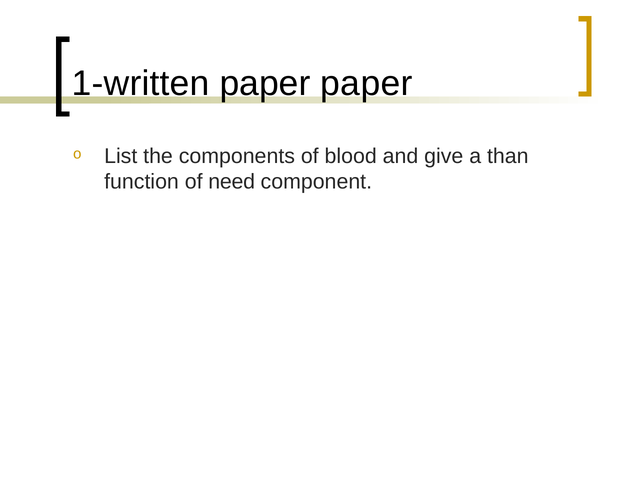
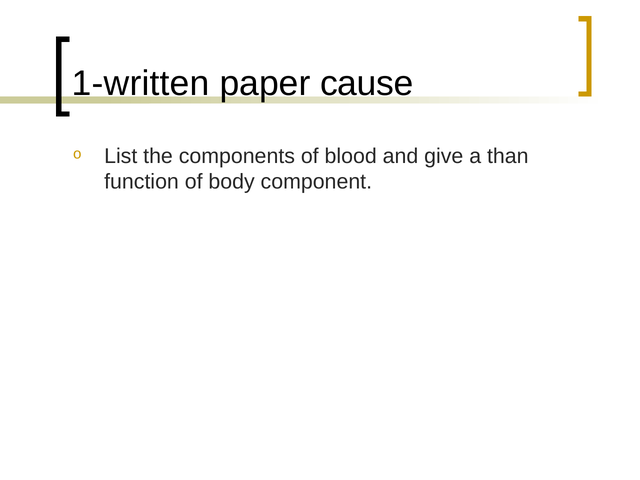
paper paper: paper -> cause (367, 84)
need: need -> body (232, 182)
